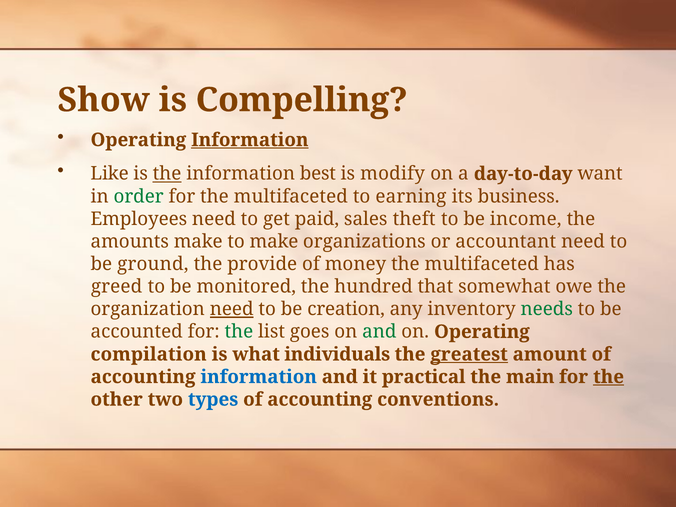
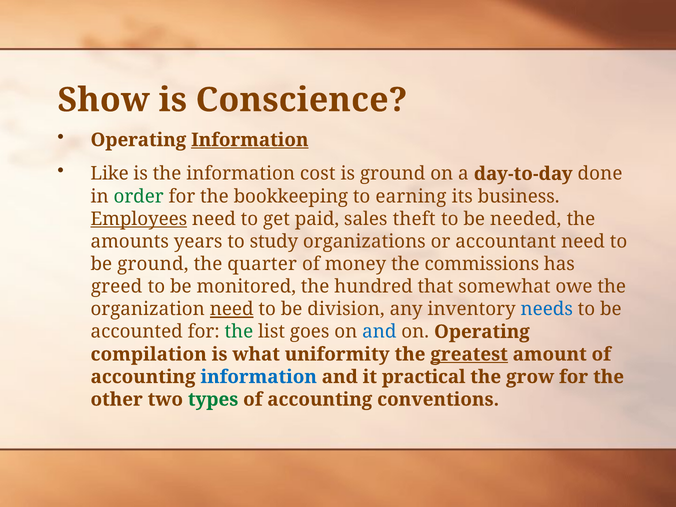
Compelling: Compelling -> Conscience (302, 100)
the underline: present -> none (167, 174)
best: best -> cost (318, 174)
is modify: modify -> ground (393, 174)
want: want -> done (600, 174)
for the multifaceted: multifaceted -> bookkeeping (291, 196)
Employees underline: none -> present (139, 219)
income: income -> needed (526, 219)
amounts make: make -> years (198, 241)
to make: make -> study (274, 241)
provide: provide -> quarter (262, 264)
money the multifaceted: multifaceted -> commissions (482, 264)
creation: creation -> division (346, 309)
needs colour: green -> blue (547, 309)
and colour: green -> blue (379, 332)
individuals: individuals -> uniformity (337, 354)
main: main -> grow (530, 377)
the underline: present -> none (609, 377)
types colour: blue -> green (213, 399)
